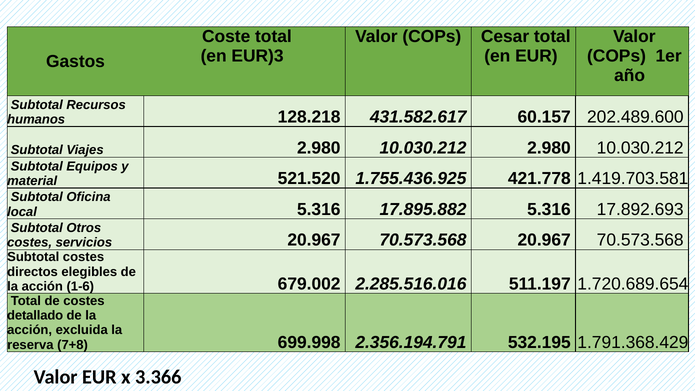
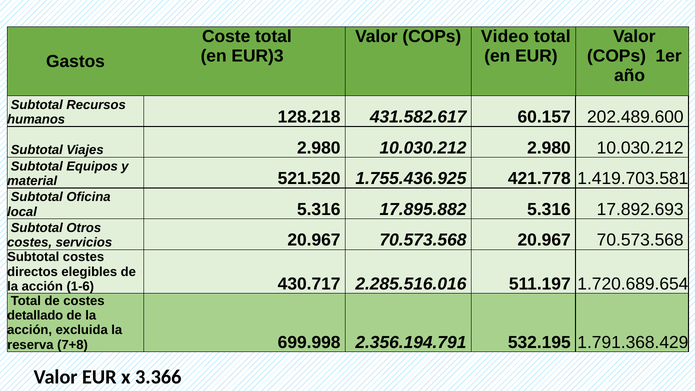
Cesar: Cesar -> Video (505, 37)
679.002: 679.002 -> 430.717 (309, 284)
